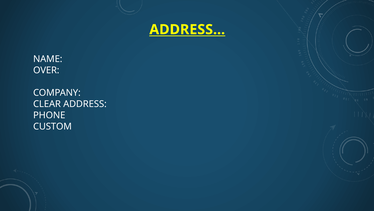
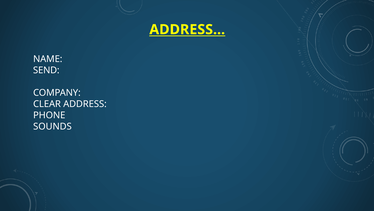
OVER: OVER -> SEND (46, 70)
CUSTOM: CUSTOM -> SOUNDS (52, 126)
